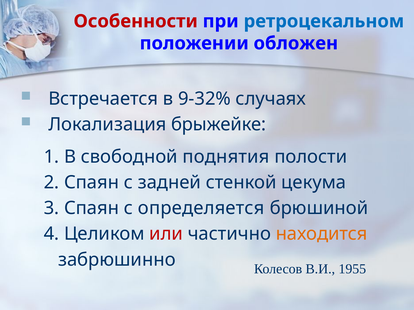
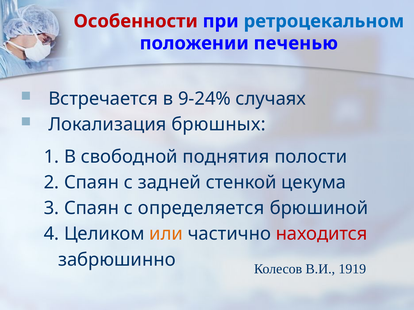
обложен: обложен -> печенью (296, 43)
9-32%: 9-32% -> 9-24% (204, 99)
брыжейке: брыжейке -> брюшных (218, 125)
или colour: red -> orange (166, 234)
находится colour: orange -> red (322, 234)
1955: 1955 -> 1919 (352, 269)
